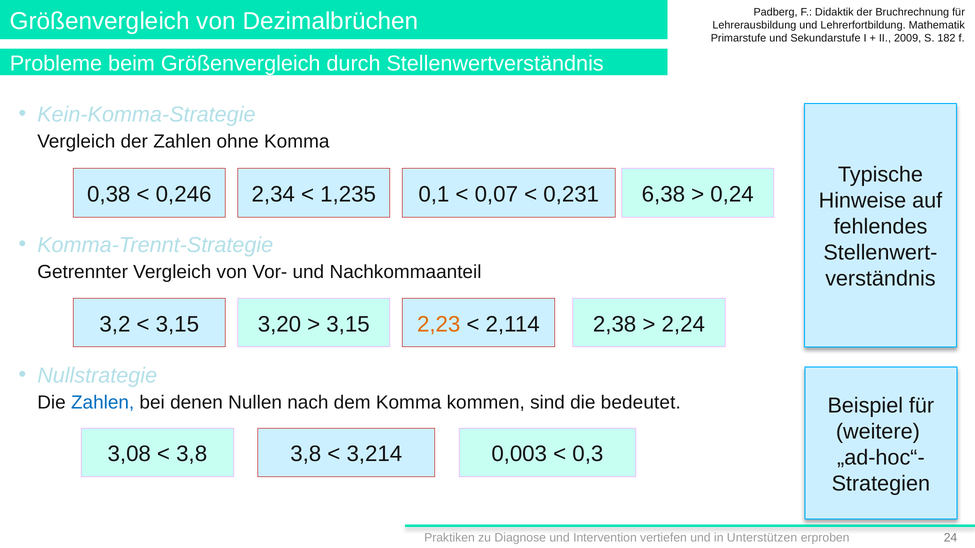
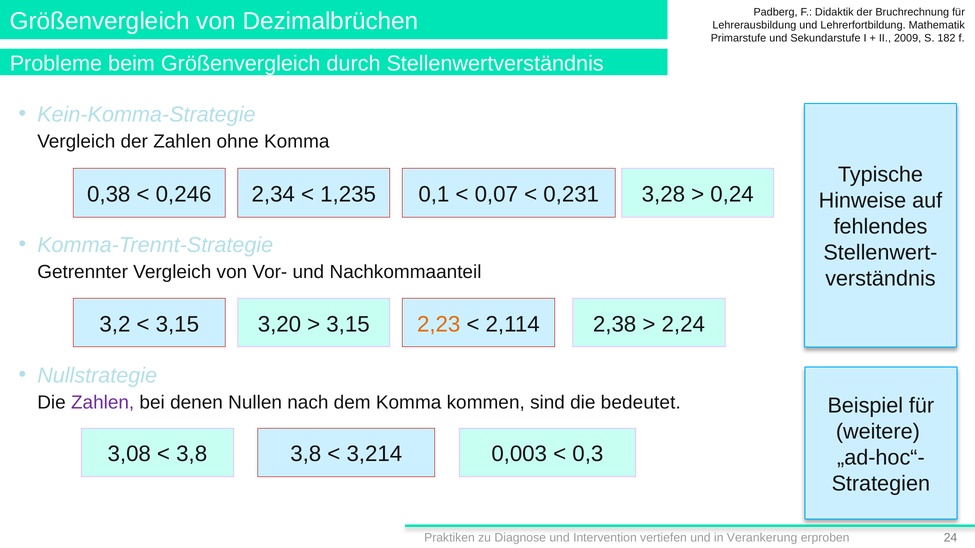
6,38: 6,38 -> 3,28 (663, 194)
Zahlen colour: blue -> purple (103, 403)
Unterstützen: Unterstützen -> Verankerung (762, 538)
